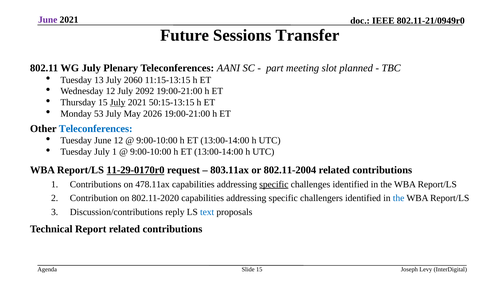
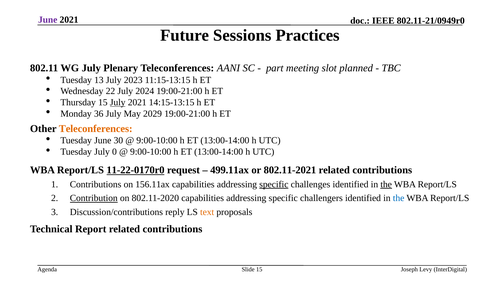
Transfer: Transfer -> Practices (308, 36)
2060: 2060 -> 2023 (133, 80)
Wednesday 12: 12 -> 22 (110, 91)
2092: 2092 -> 2024 (145, 91)
50:15-13:15: 50:15-13:15 -> 14:15-13:15 (172, 103)
53: 53 -> 36 (99, 114)
2026: 2026 -> 2029 (153, 114)
Teleconferences colour: blue -> orange (96, 129)
June 12: 12 -> 30 (118, 141)
July 1: 1 -> 0 (114, 152)
11-29-0170r0: 11-29-0170r0 -> 11-22-0170r0 (136, 170)
803.11ax: 803.11ax -> 499.11ax (230, 170)
802.11-2004: 802.11-2004 -> 802.11-2021 (290, 170)
478.11ax: 478.11ax -> 156.11ax (153, 185)
the underline: none -> present (386, 185)
Contribution underline: none -> present (94, 198)
text colour: blue -> orange (207, 212)
